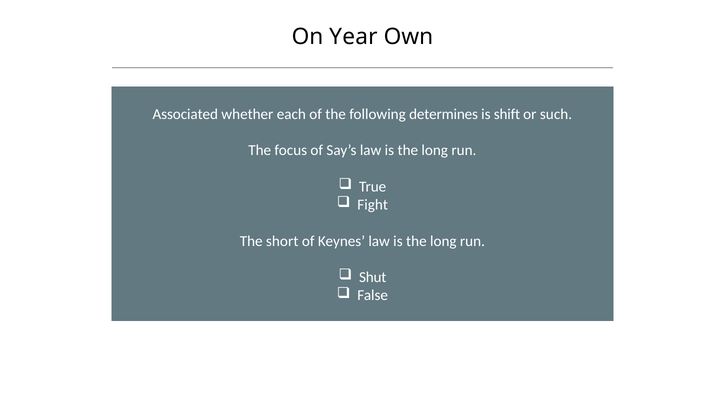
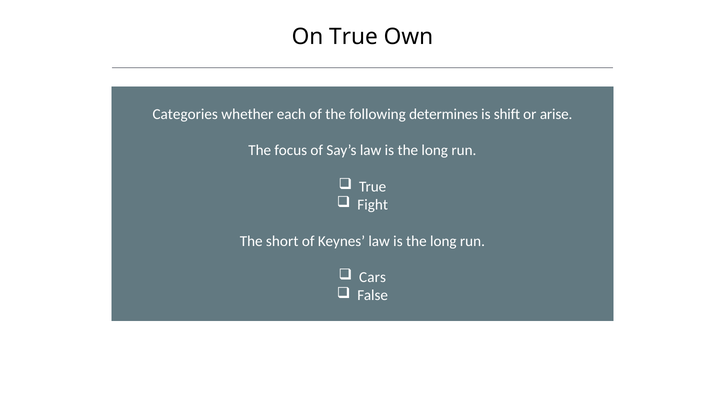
On Year: Year -> True (353, 37)
Associated: Associated -> Categories (185, 114)
such: such -> arise (556, 114)
Shut: Shut -> Cars (373, 277)
